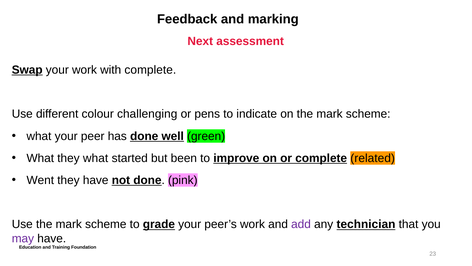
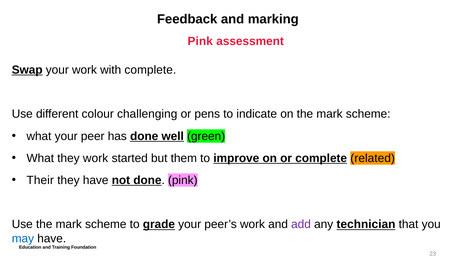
Next: Next -> Pink (200, 41)
they what: what -> work (96, 158)
been: been -> them (184, 158)
Went: Went -> Their (40, 180)
may colour: purple -> blue (23, 238)
